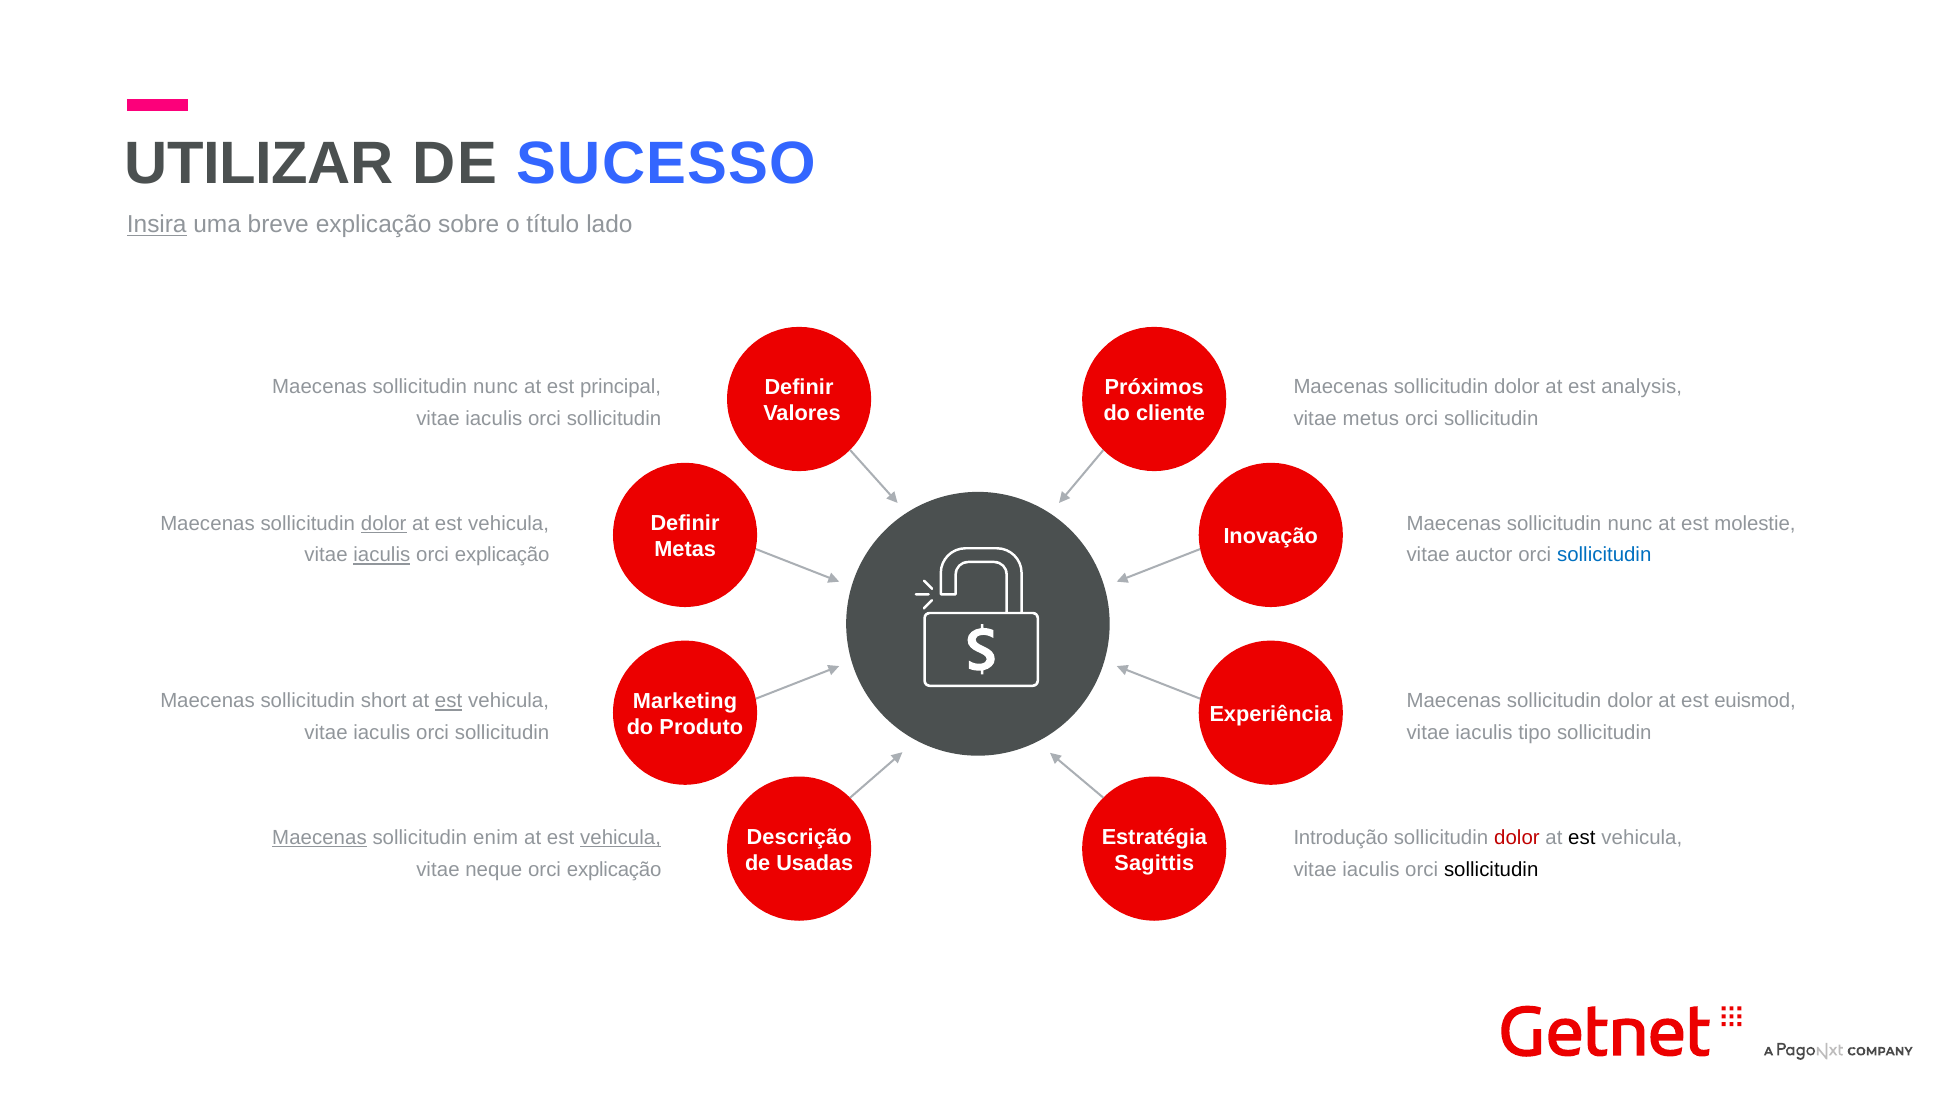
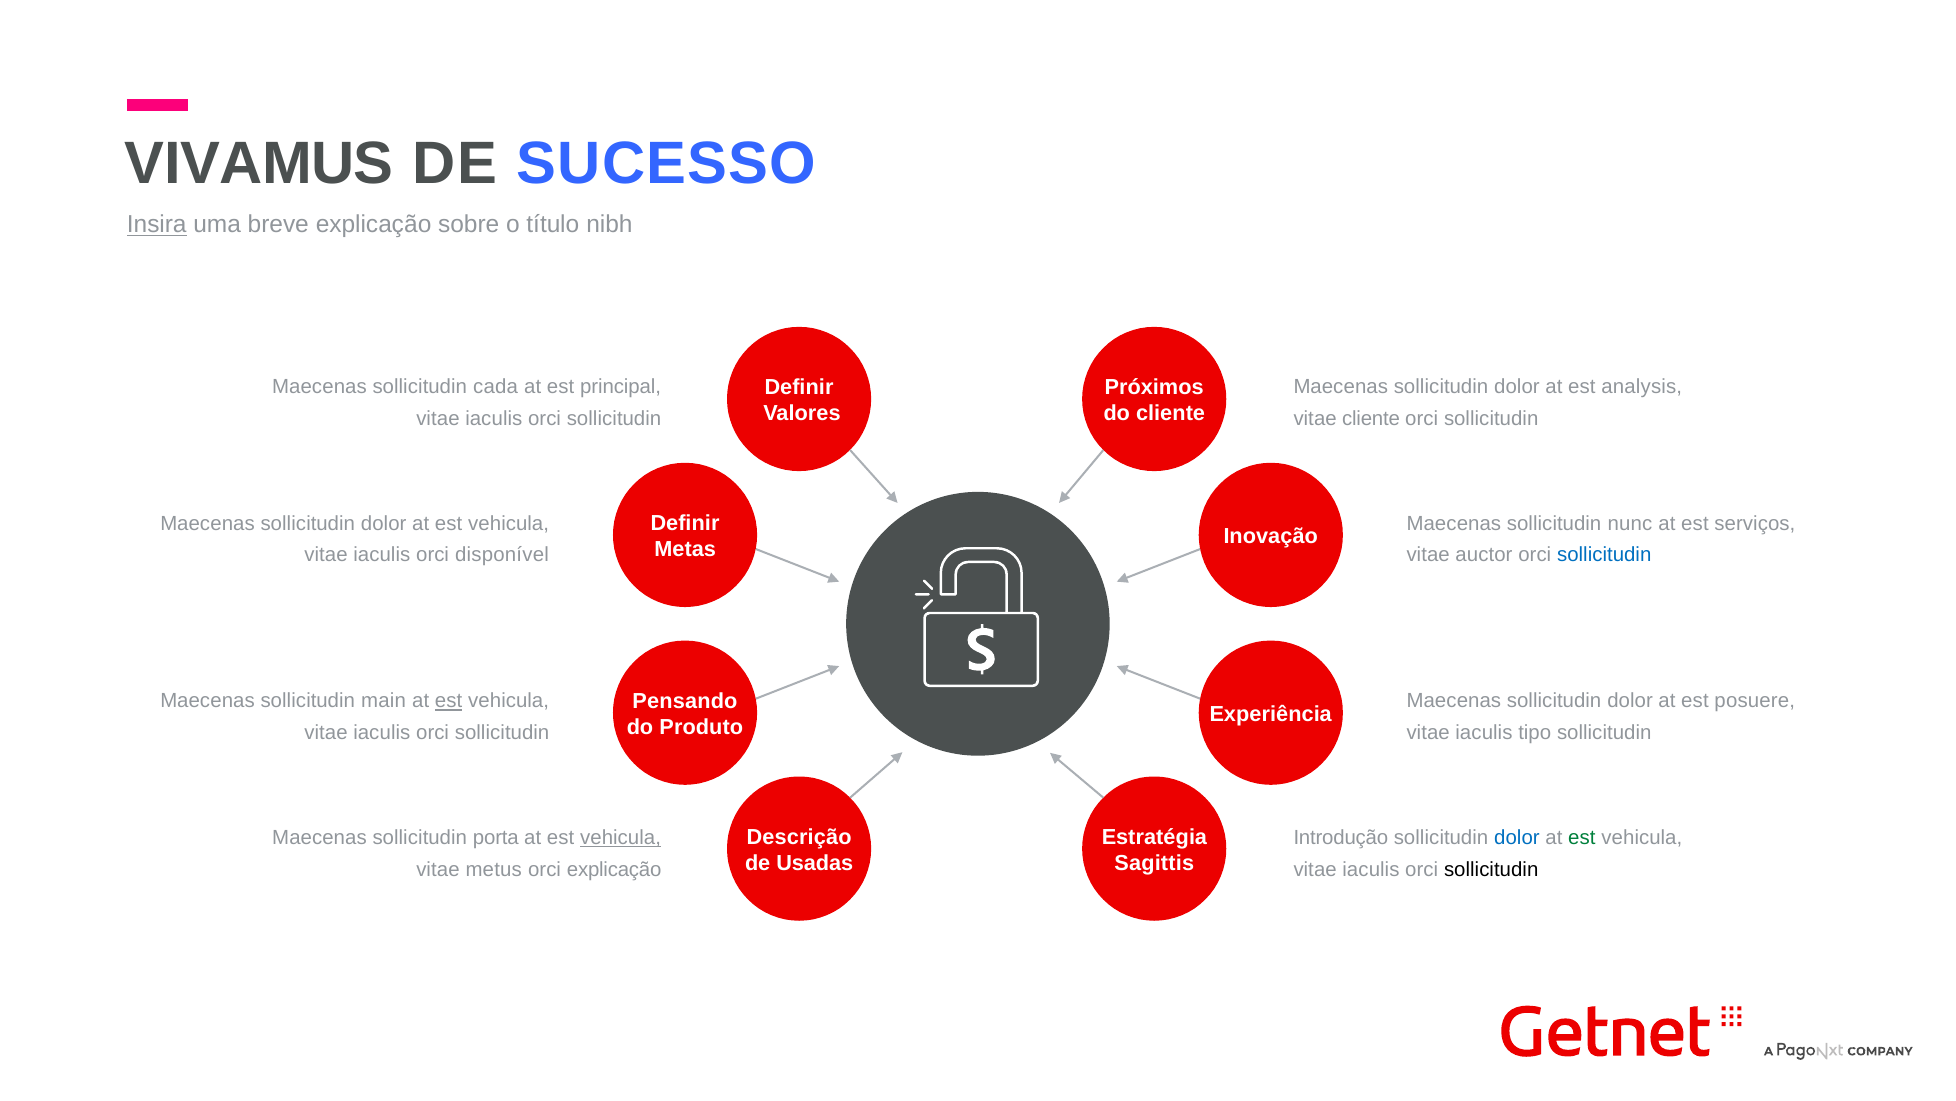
UTILIZAR: UTILIZAR -> VIVAMUS (259, 163)
lado: lado -> nibh (609, 225)
nunc: nunc -> cada (496, 387)
vitae metus: metus -> cliente (1371, 419)
dolor underline: present -> none (384, 523)
molestie: molestie -> serviços (1755, 523)
iaculis underline: present -> none (382, 555)
explicação: explicação -> disponível (502, 555)
Marketing: Marketing -> Pensando (685, 700)
short: short -> main (384, 701)
euismod: euismod -> posuere (1755, 701)
Maecenas underline: present -> none (319, 837)
enim: enim -> porta (496, 837)
dolor colour: red -> blue (1517, 837)
est colour: black -> green (1582, 837)
neque: neque -> metus (494, 869)
